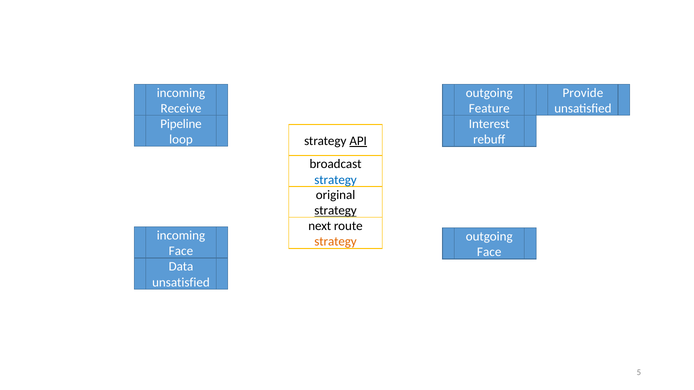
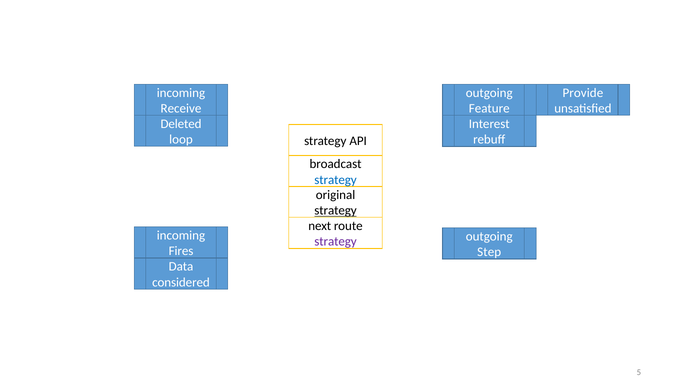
Pipeline: Pipeline -> Deleted (181, 124)
API underline: present -> none (358, 141)
strategy colour: orange -> purple (336, 242)
Face: Face -> Fires (181, 251)
Face: Face -> Step (489, 252)
unsatisfied: unsatisfied -> considered (181, 282)
